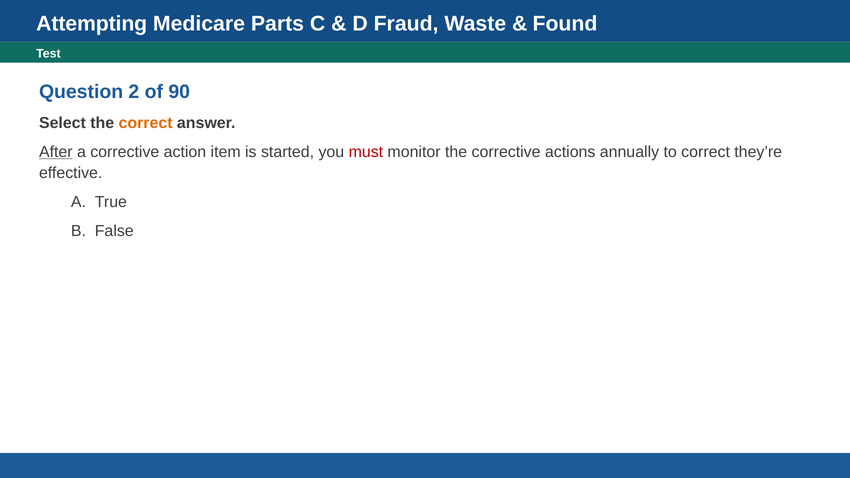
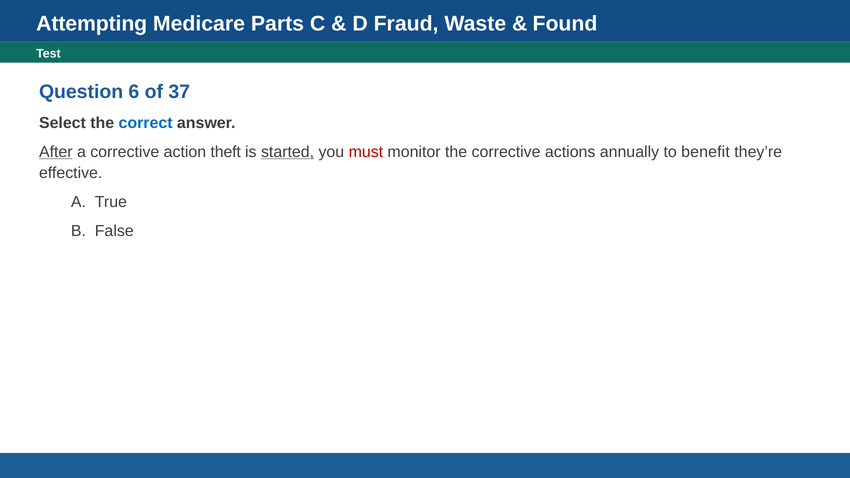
2: 2 -> 6 (134, 92)
90: 90 -> 37 (179, 92)
correct colour: orange -> blue (146, 123)
item: item -> theft (226, 152)
started underline: none -> present (288, 152)
to correct: correct -> benefit (706, 152)
